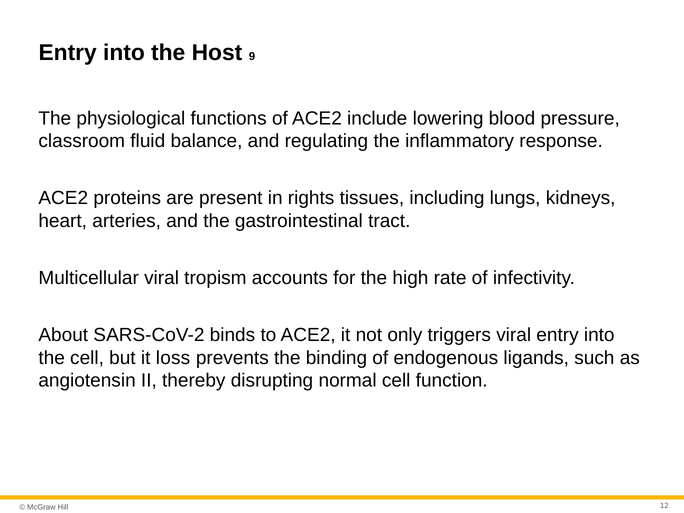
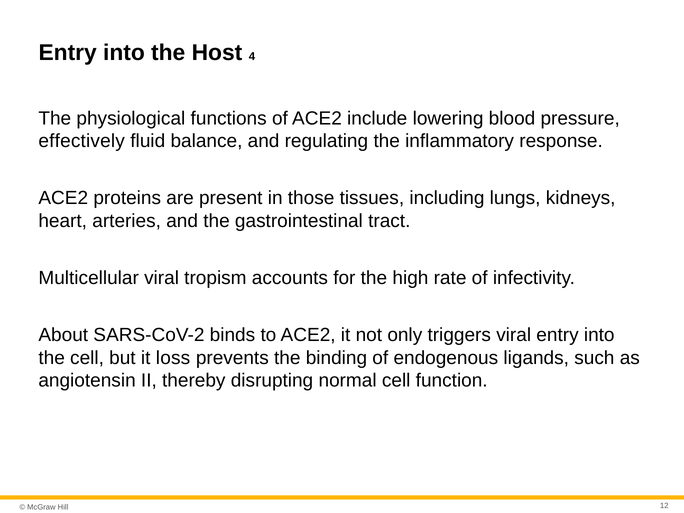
9: 9 -> 4 (252, 56)
classroom: classroom -> effectively (82, 141)
rights: rights -> those (311, 198)
